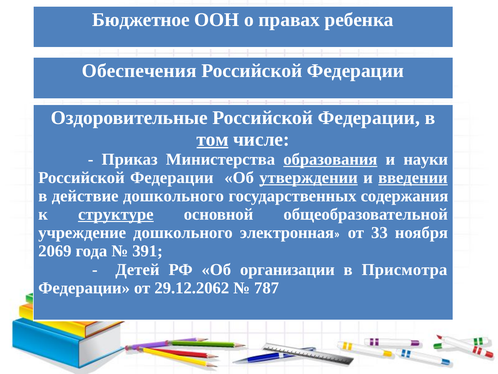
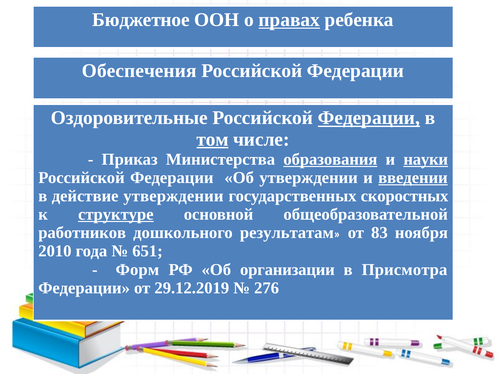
правах underline: none -> present (289, 20)
Федерации underline: none -> present (369, 118)
науки underline: none -> present (426, 159)
утверждении underline: present -> none (309, 177)
действие дошкольного: дошкольного -> утверждении (173, 196)
содержания: содержания -> скоростных (405, 196)
учреждение: учреждение -> работников (82, 232)
электронная: электронная -> результатам (287, 232)
33: 33 -> 83 (379, 232)
2069: 2069 -> 2010 (55, 251)
391: 391 -> 651 (147, 251)
Детей: Детей -> Форм (137, 269)
29.12.2062: 29.12.2062 -> 29.12.2019 (192, 288)
787: 787 -> 276 (267, 288)
